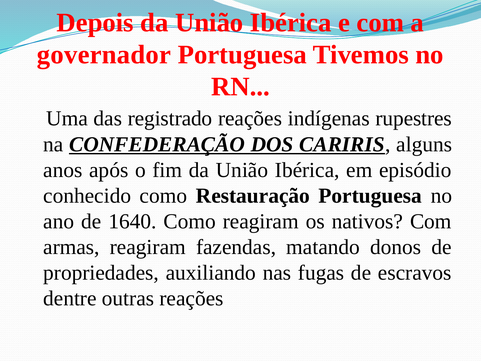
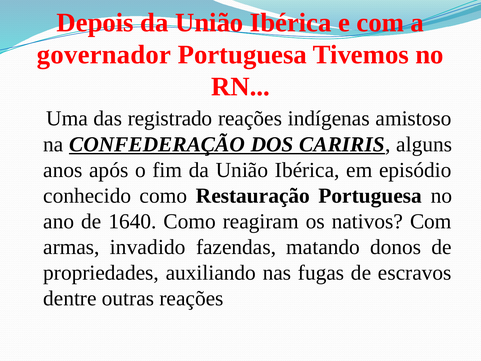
rupestres: rupestres -> amistoso (414, 119)
armas reagiram: reagiram -> invadido (148, 247)
